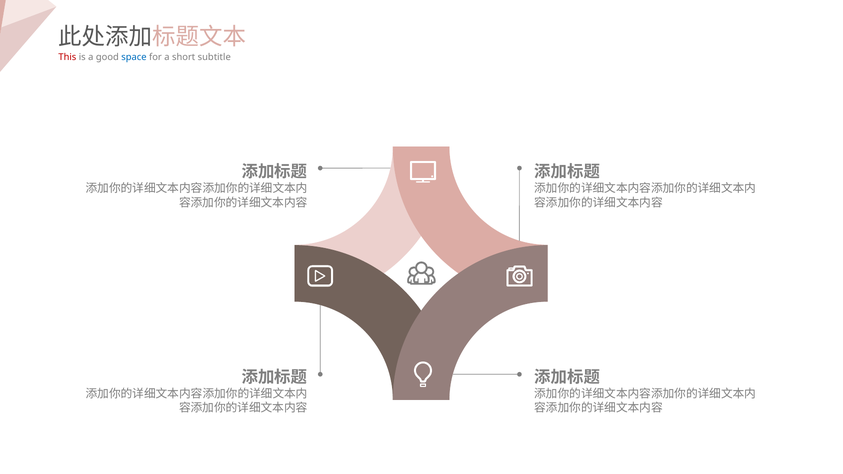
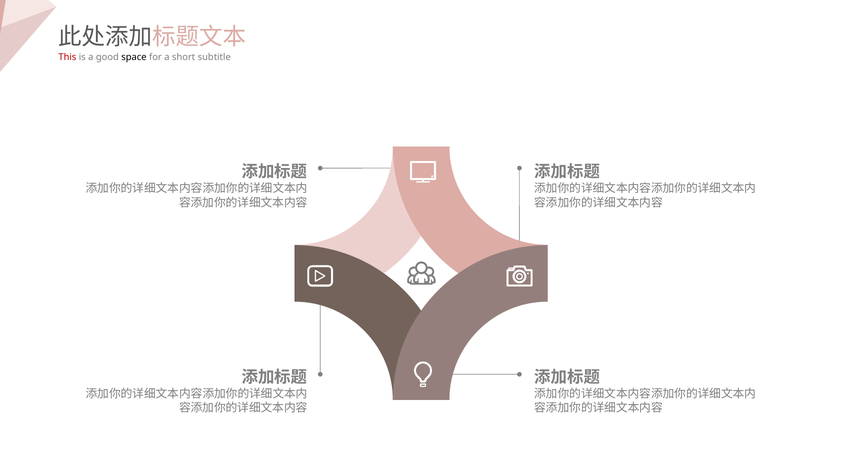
space colour: blue -> black (134, 57)
